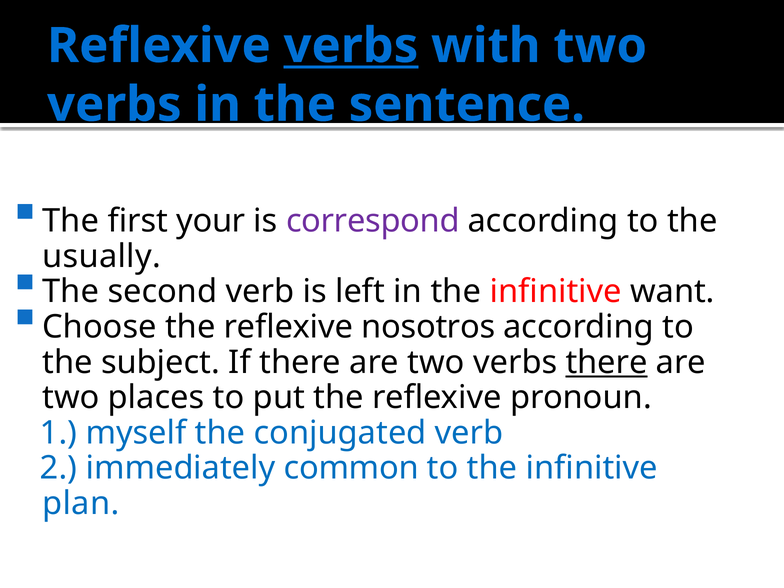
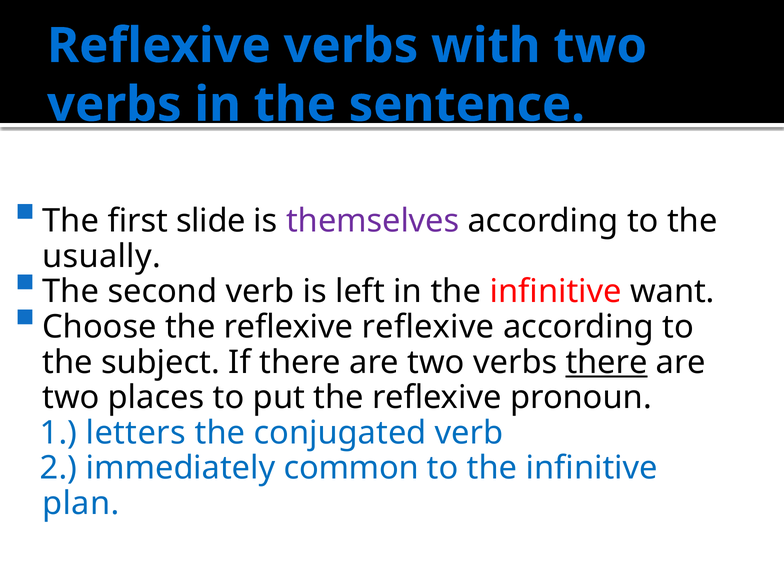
verbs underline: present -> none (351, 46)
your: your -> slide (211, 221)
correspond: correspond -> themselves (373, 221)
reflexive nosotros: nosotros -> reflexive (428, 327)
myself: myself -> letters (136, 433)
